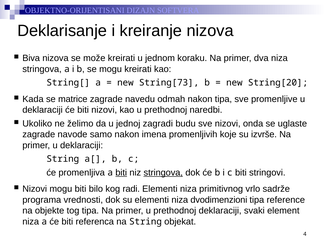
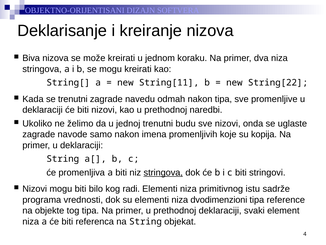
String[73: String[73 -> String[11 (169, 83)
String[20: String[20 -> String[22 (278, 83)
se matrice: matrice -> trenutni (73, 99)
jednoj zagradi: zagradi -> trenutni (158, 123)
izvrše: izvrše -> kopija (264, 134)
biti underline: present -> none (121, 172)
vrlo: vrlo -> istu (253, 189)
